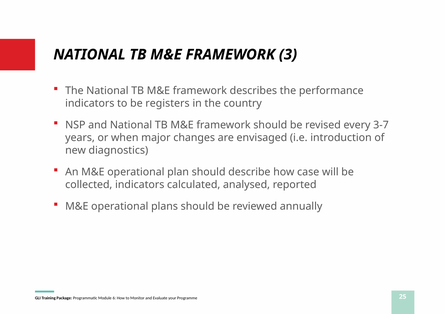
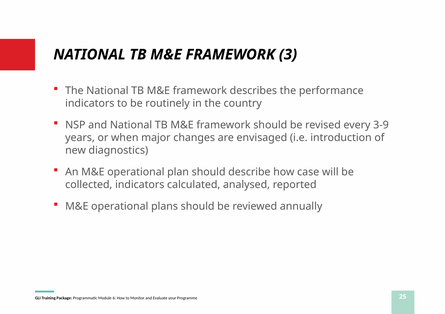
registers: registers -> routinely (168, 103)
3-7: 3-7 -> 3-9 (381, 125)
